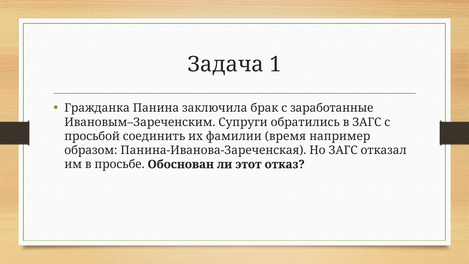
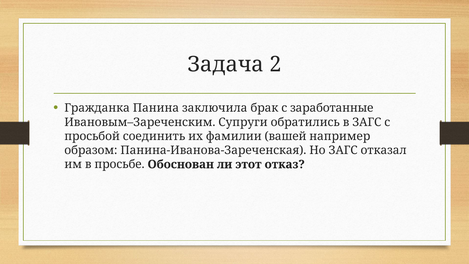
1: 1 -> 2 (275, 64)
время: время -> вашей (286, 136)
